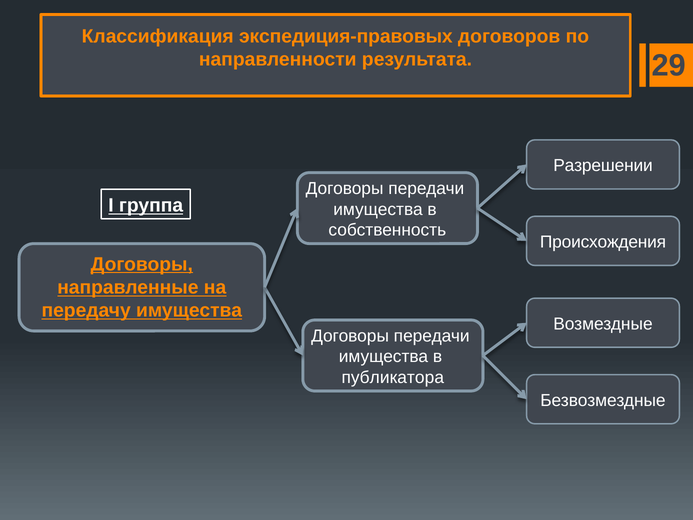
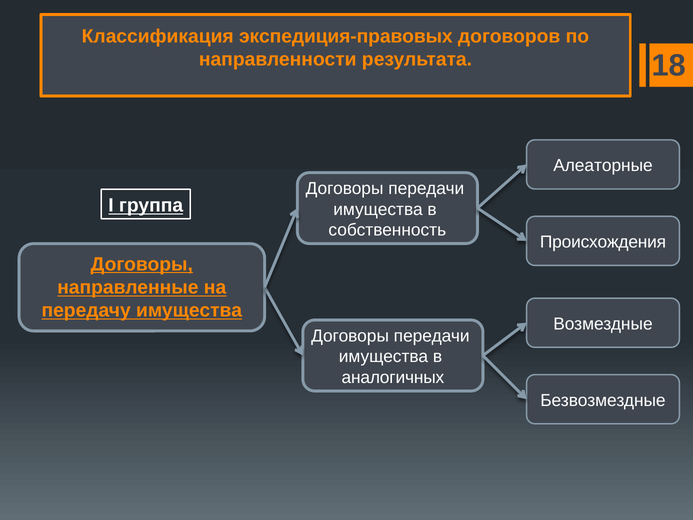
29: 29 -> 18 (669, 66)
Разрешении: Разрешении -> Алеаторные (603, 166)
публикатора: публикатора -> аналогичных (393, 377)
